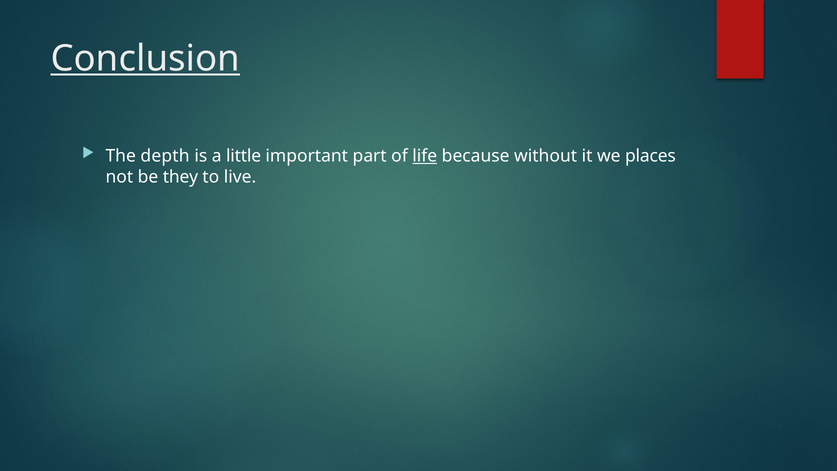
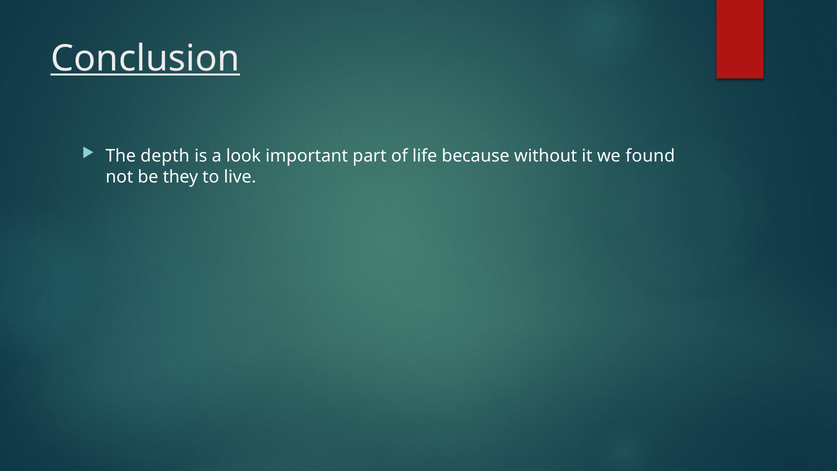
little: little -> look (244, 156)
life underline: present -> none (425, 156)
places: places -> found (650, 156)
